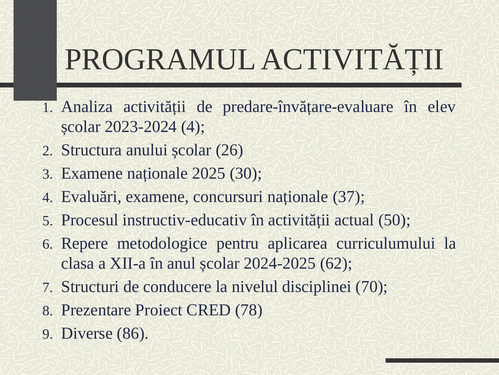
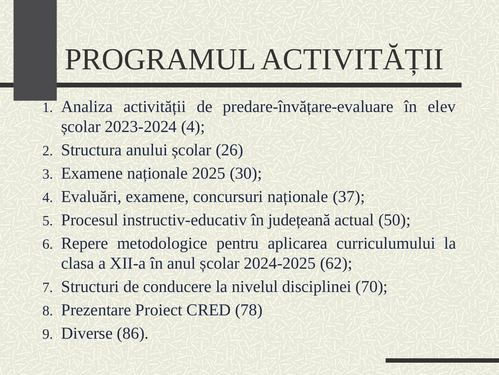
în activității: activității -> județeană (299, 220)
